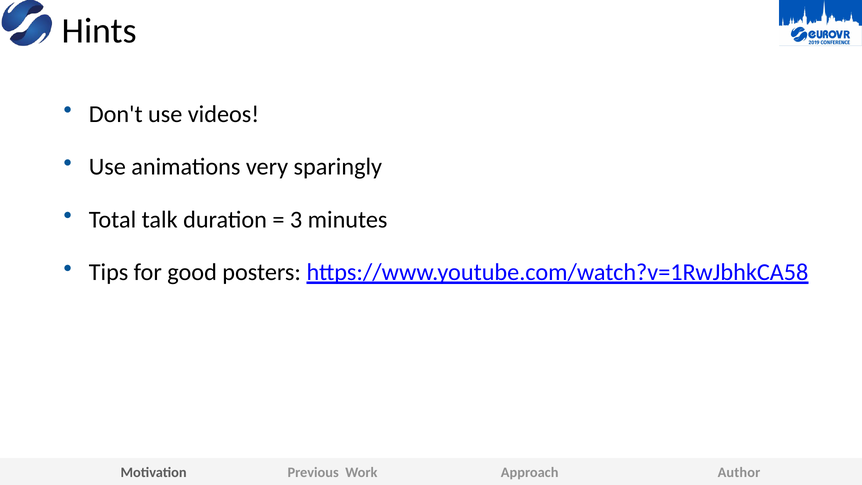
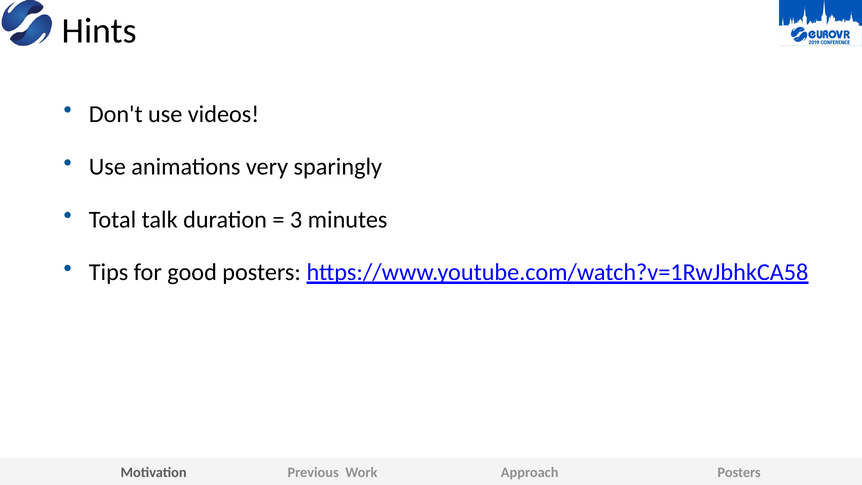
Approach Author: Author -> Posters (739, 472)
